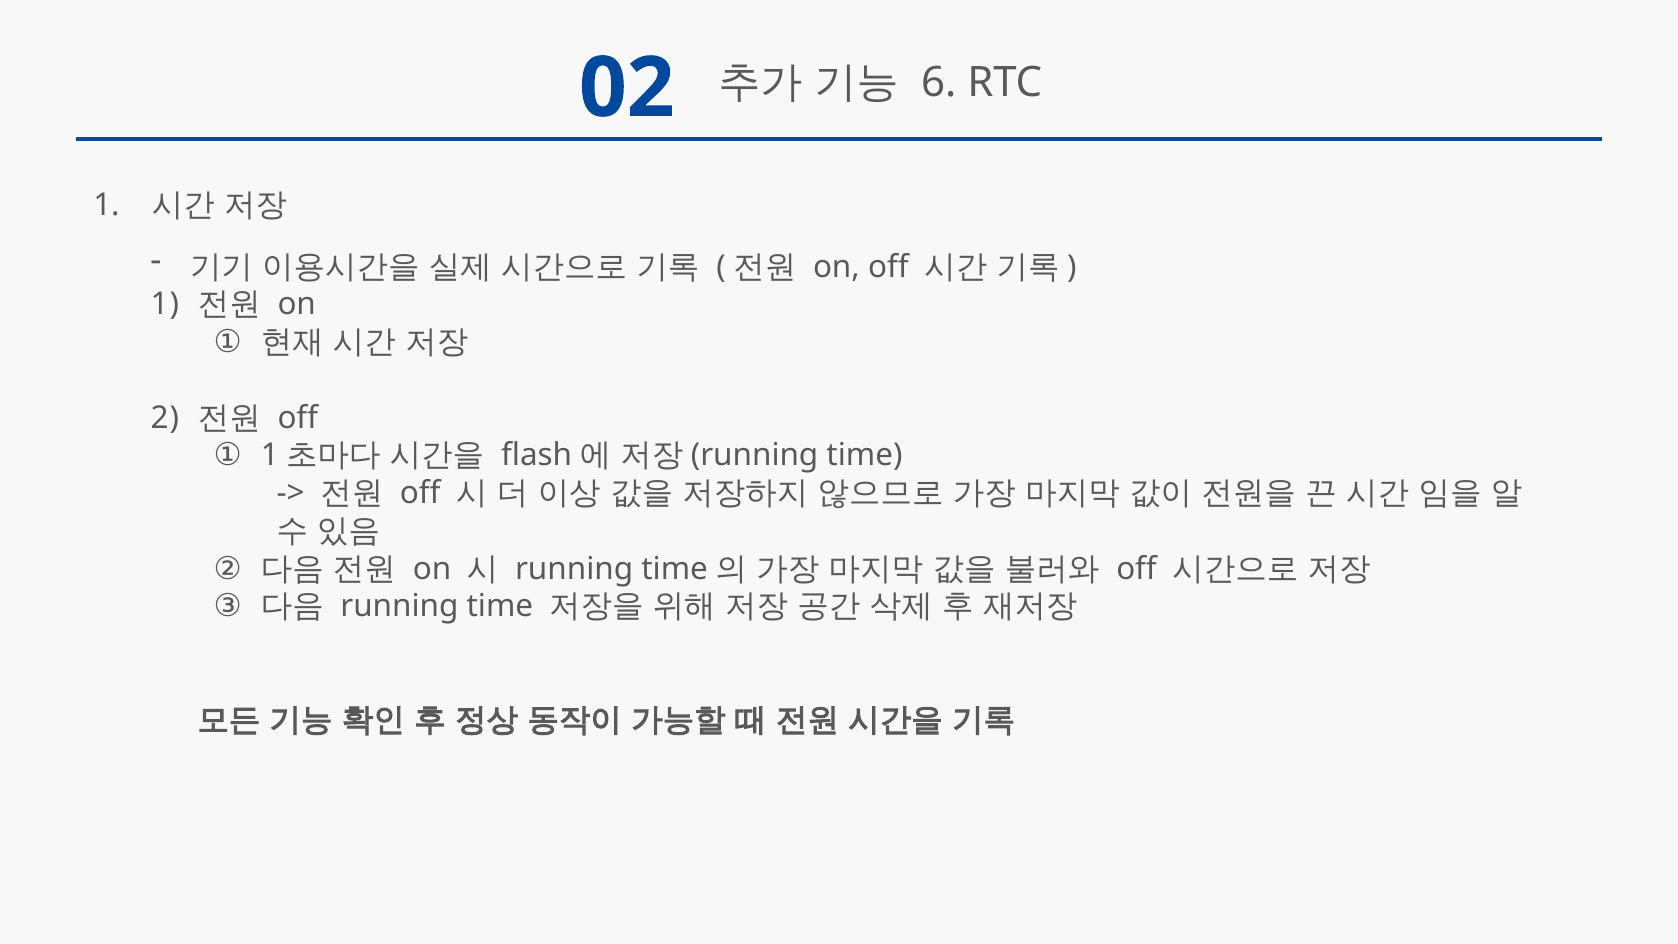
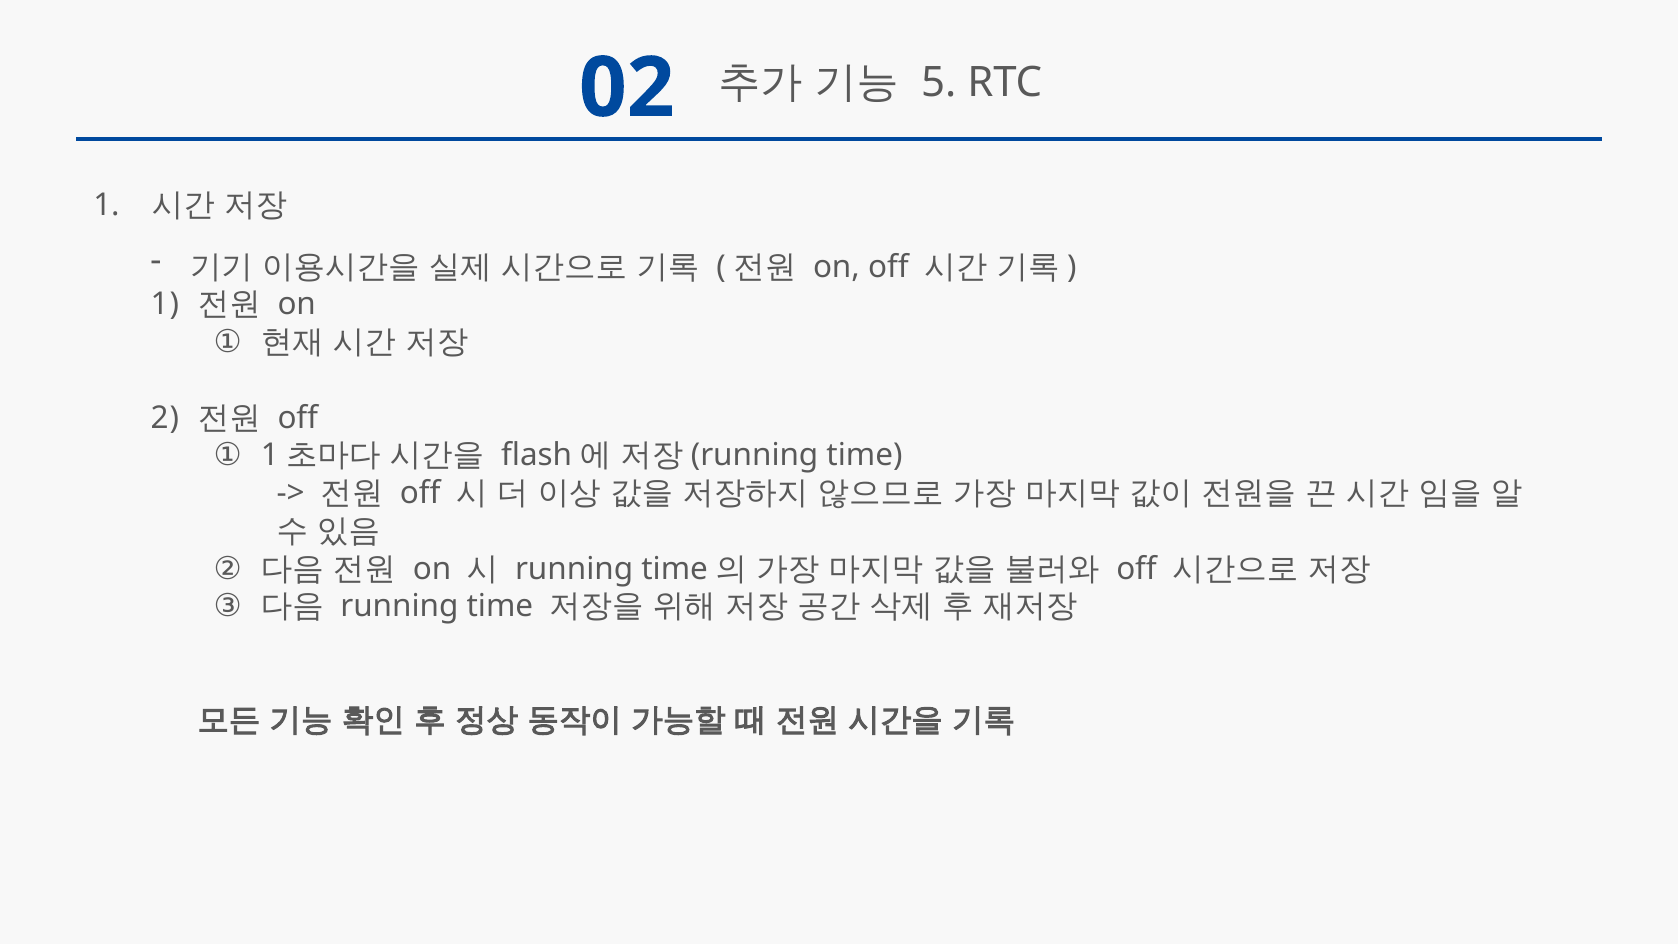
6: 6 -> 5 (939, 83)
